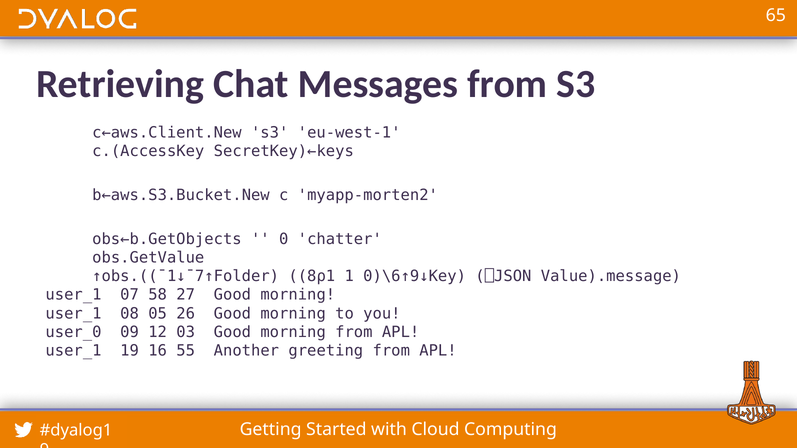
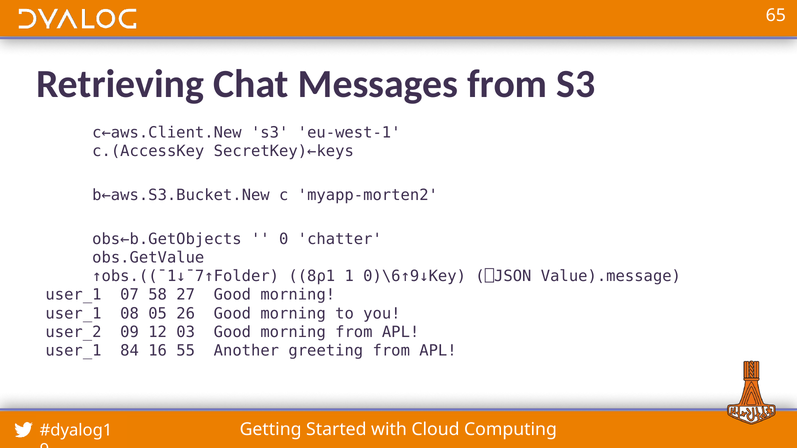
user_0: user_0 -> user_2 (73, 332)
19: 19 -> 84 (130, 351)
